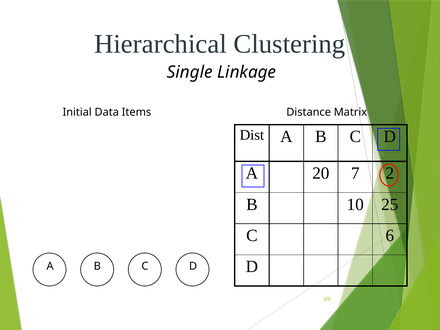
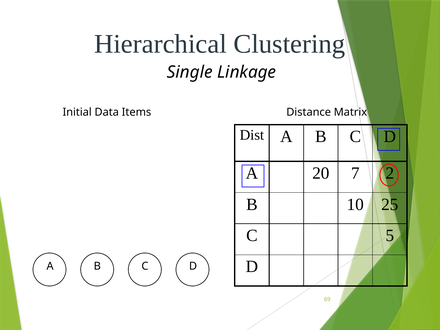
6: 6 -> 5 (390, 235)
